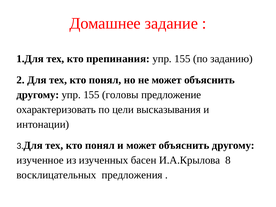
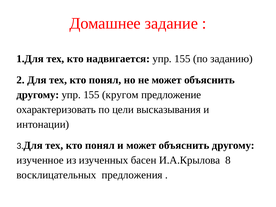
препинания: препинания -> надвигается (118, 59)
головы: головы -> кругом (120, 95)
